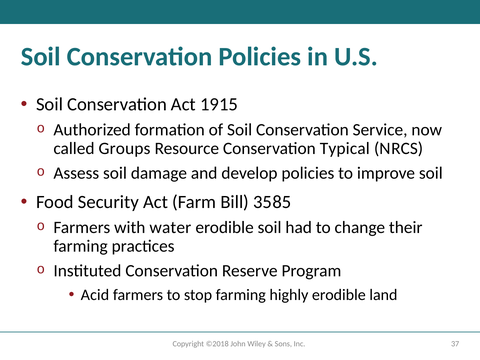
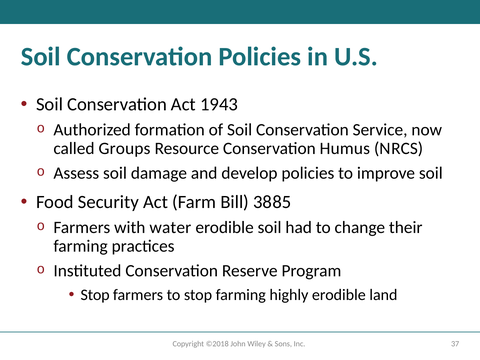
15: 15 -> 43 (229, 104)
Typical: Typical -> Humus (345, 148)
35: 35 -> 38 (263, 202)
Acid: Acid -> Stop (95, 295)
